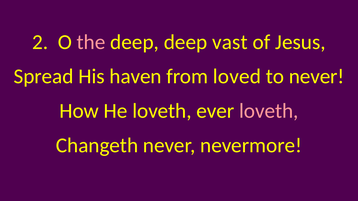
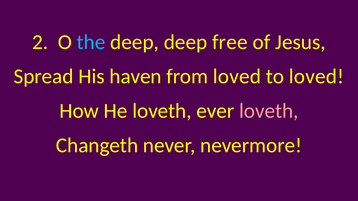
the colour: pink -> light blue (91, 42)
vast: vast -> free (230, 42)
to never: never -> loved (316, 77)
